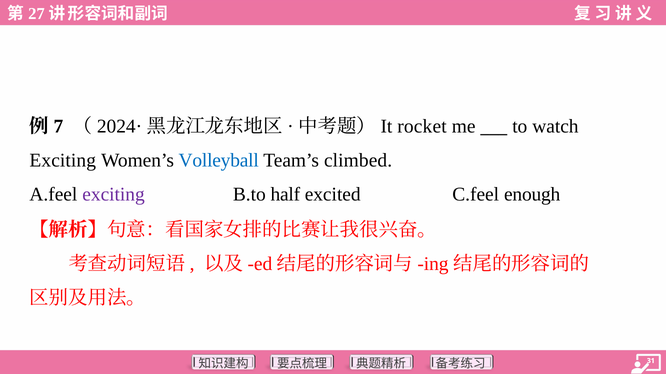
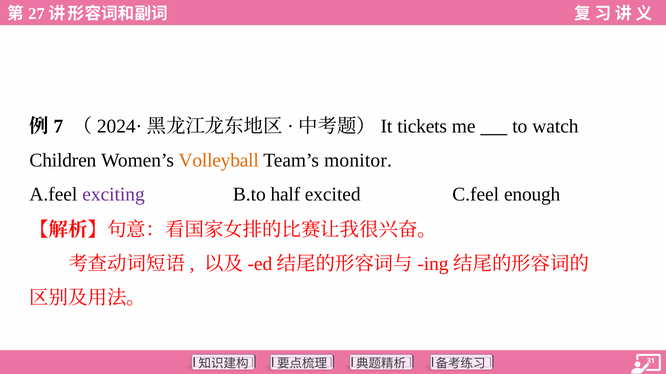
rocket: rocket -> tickets (422, 127)
Exciting: Exciting -> Children (63, 161)
Volleyball colour: blue -> orange (219, 161)
climbed: climbed -> monitor (358, 161)
